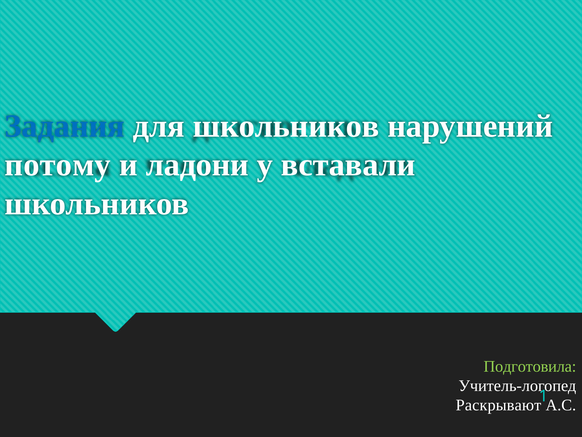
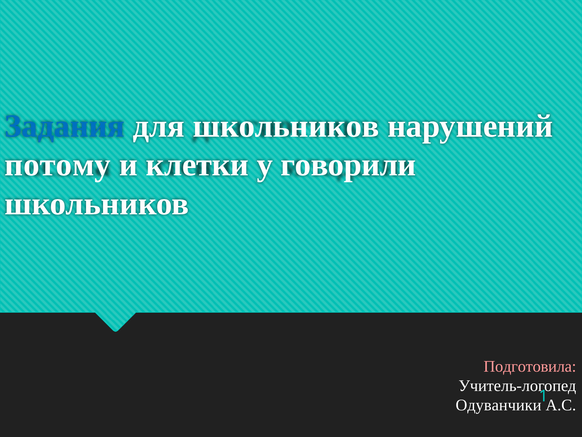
ладони: ладони -> клетки (197, 165)
вставали: вставали -> говорили (348, 165)
Подготовила colour: light green -> pink (530, 366)
Раскрывают: Раскрывают -> Одуванчики (499, 405)
